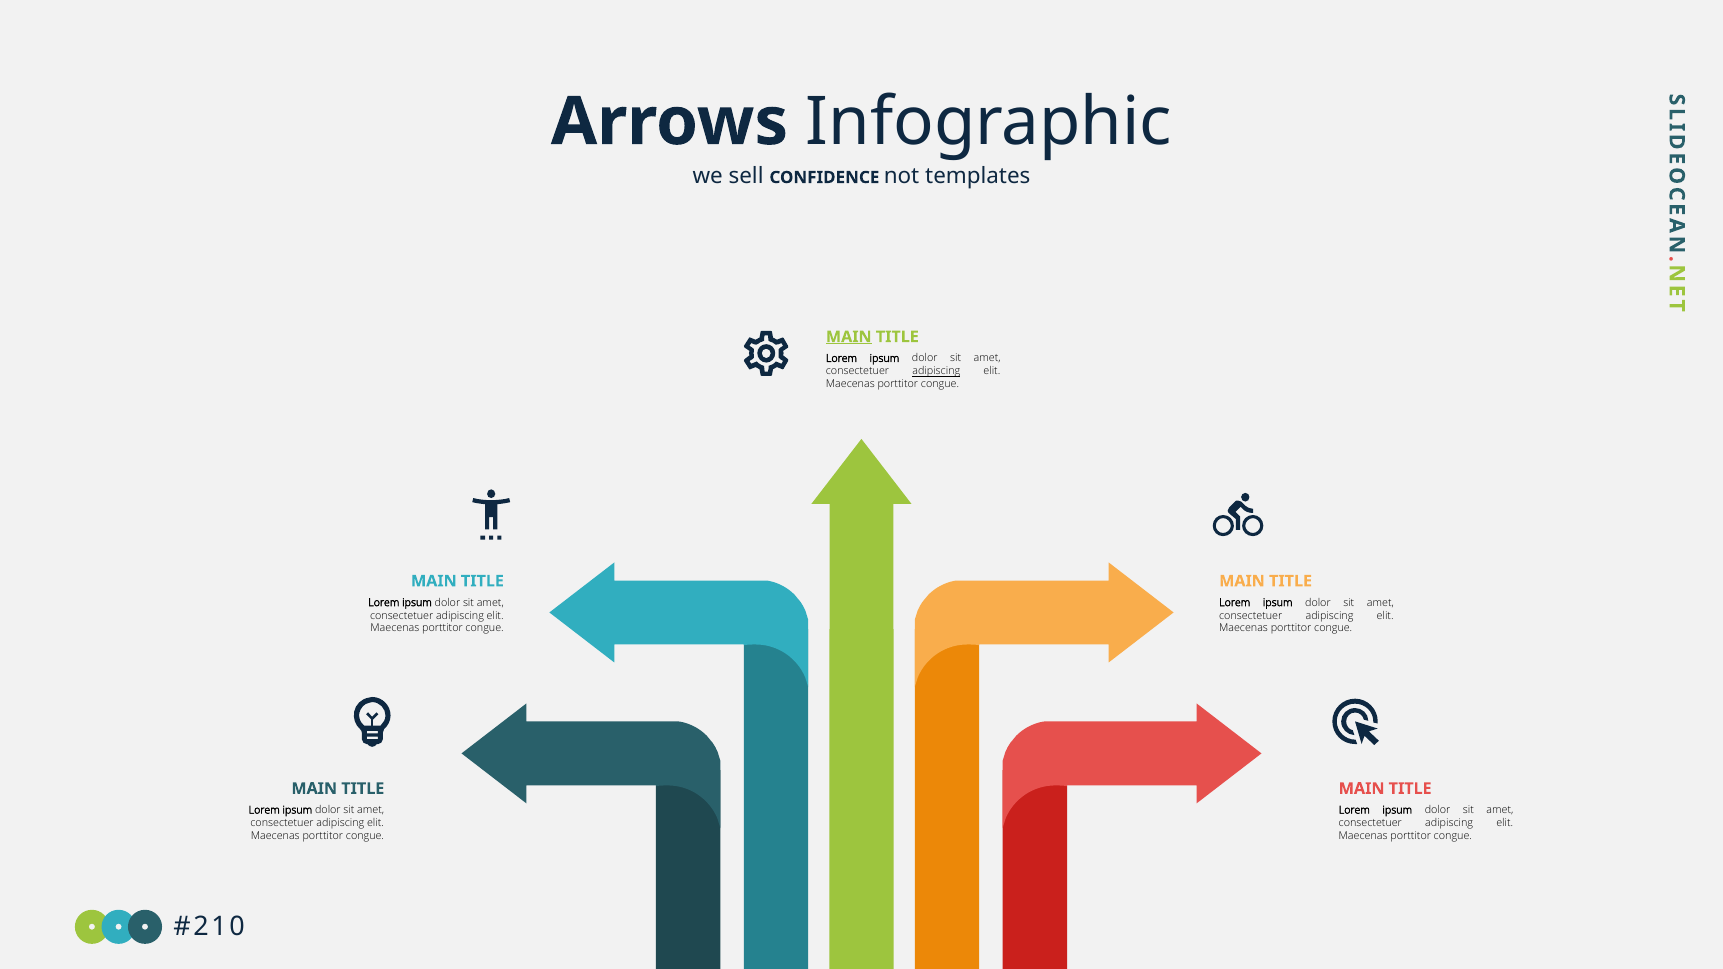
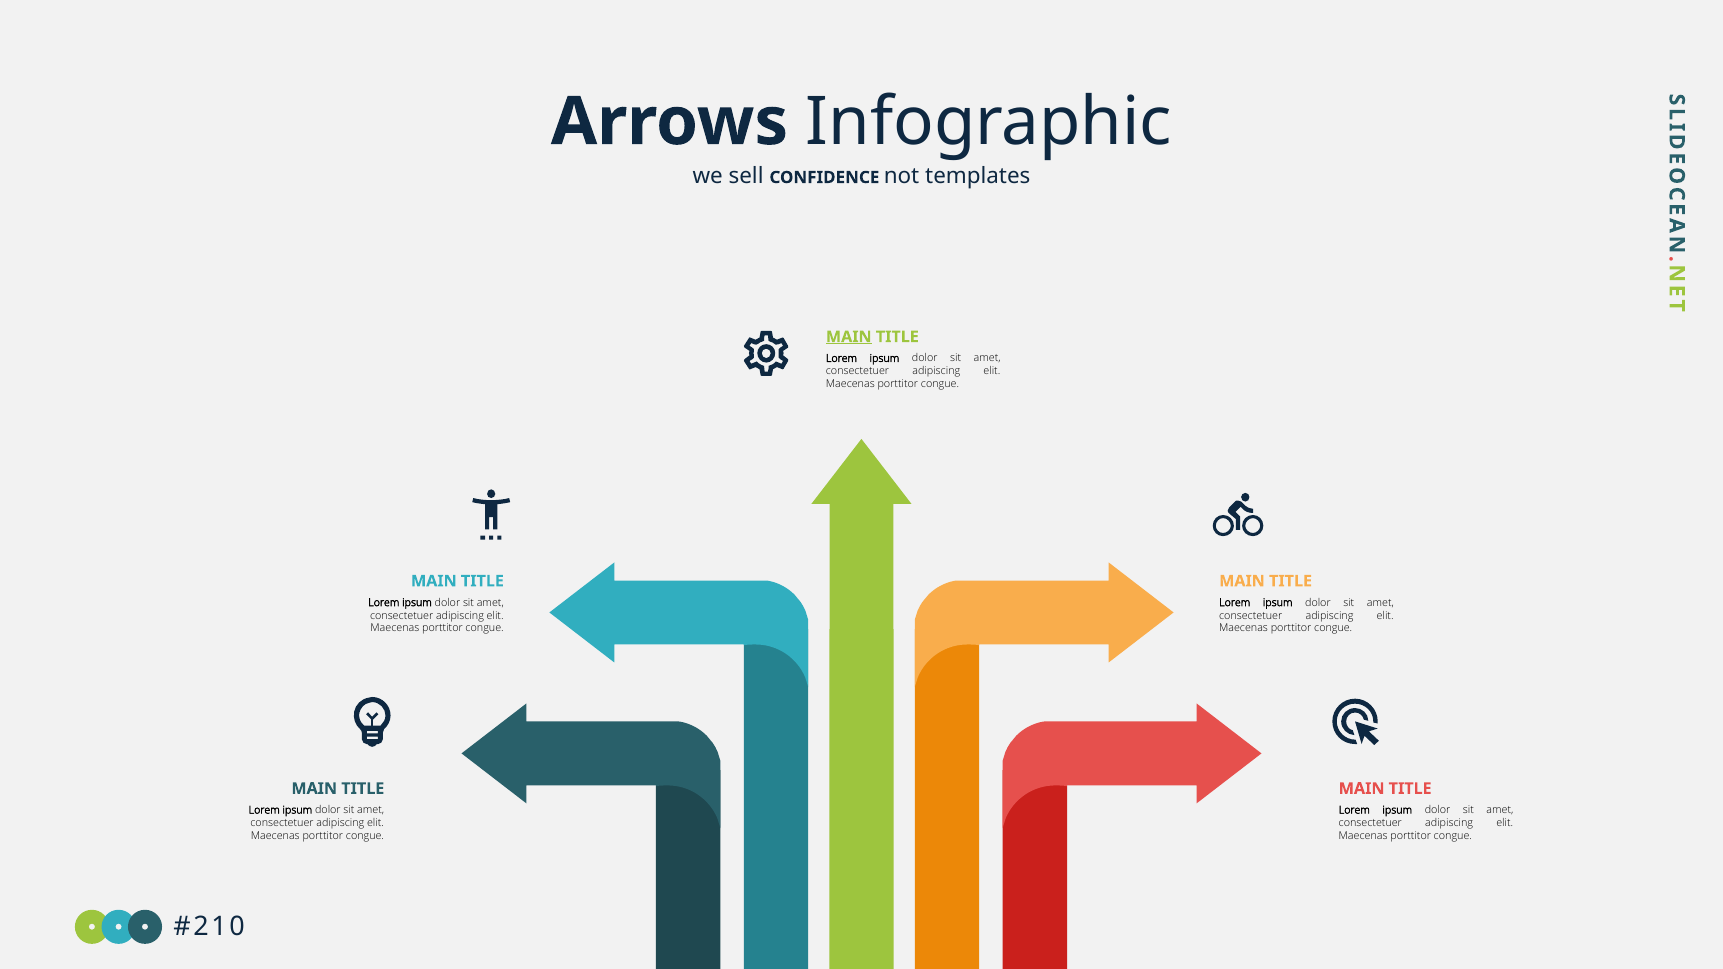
adipiscing underline: present -> none (936, 371)
